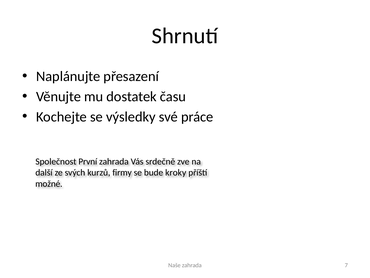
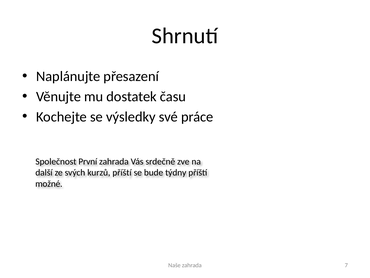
kurzů firmy: firmy -> příští (122, 172)
kroky: kroky -> týdny (176, 172)
